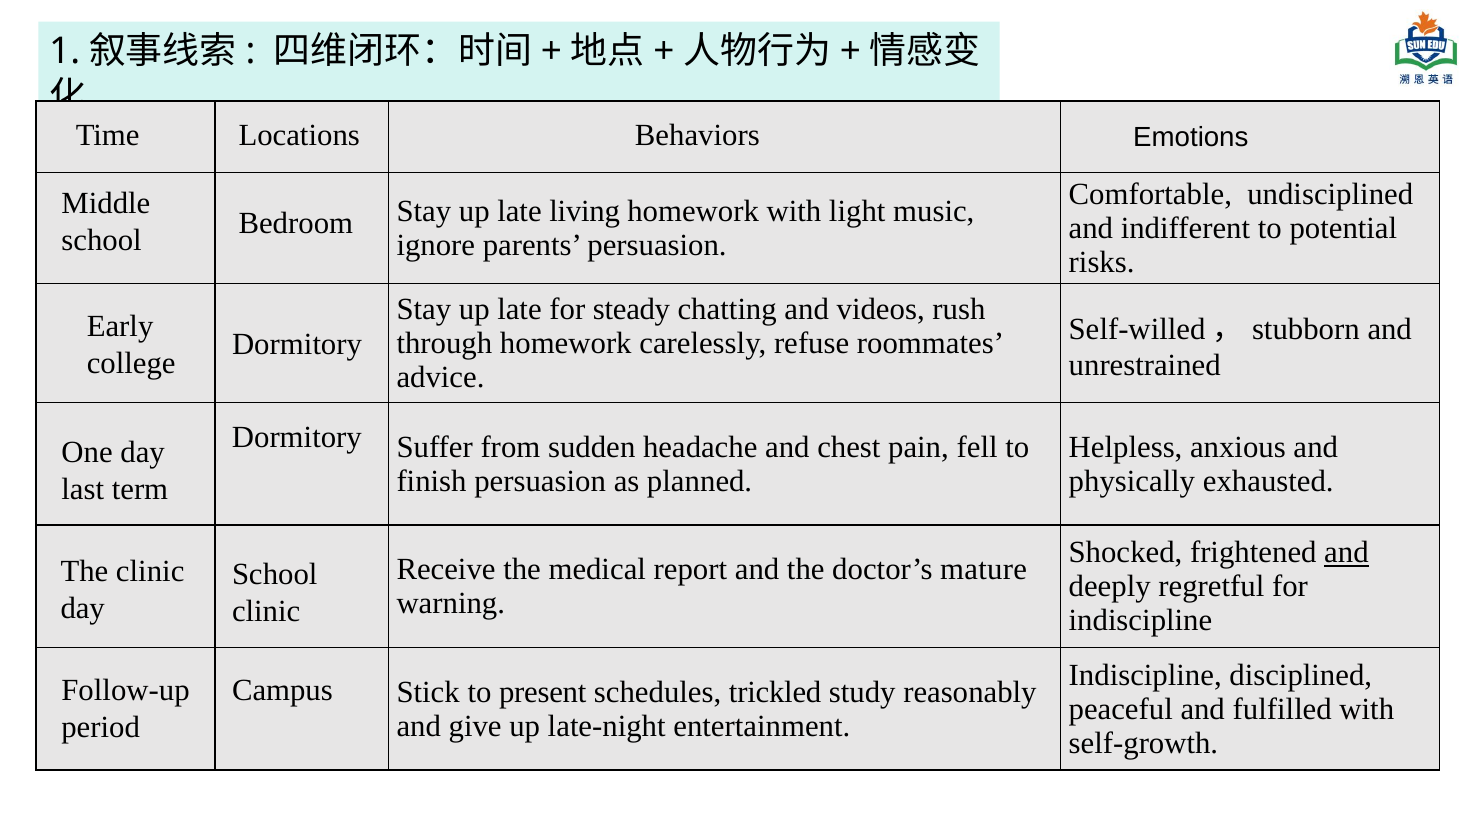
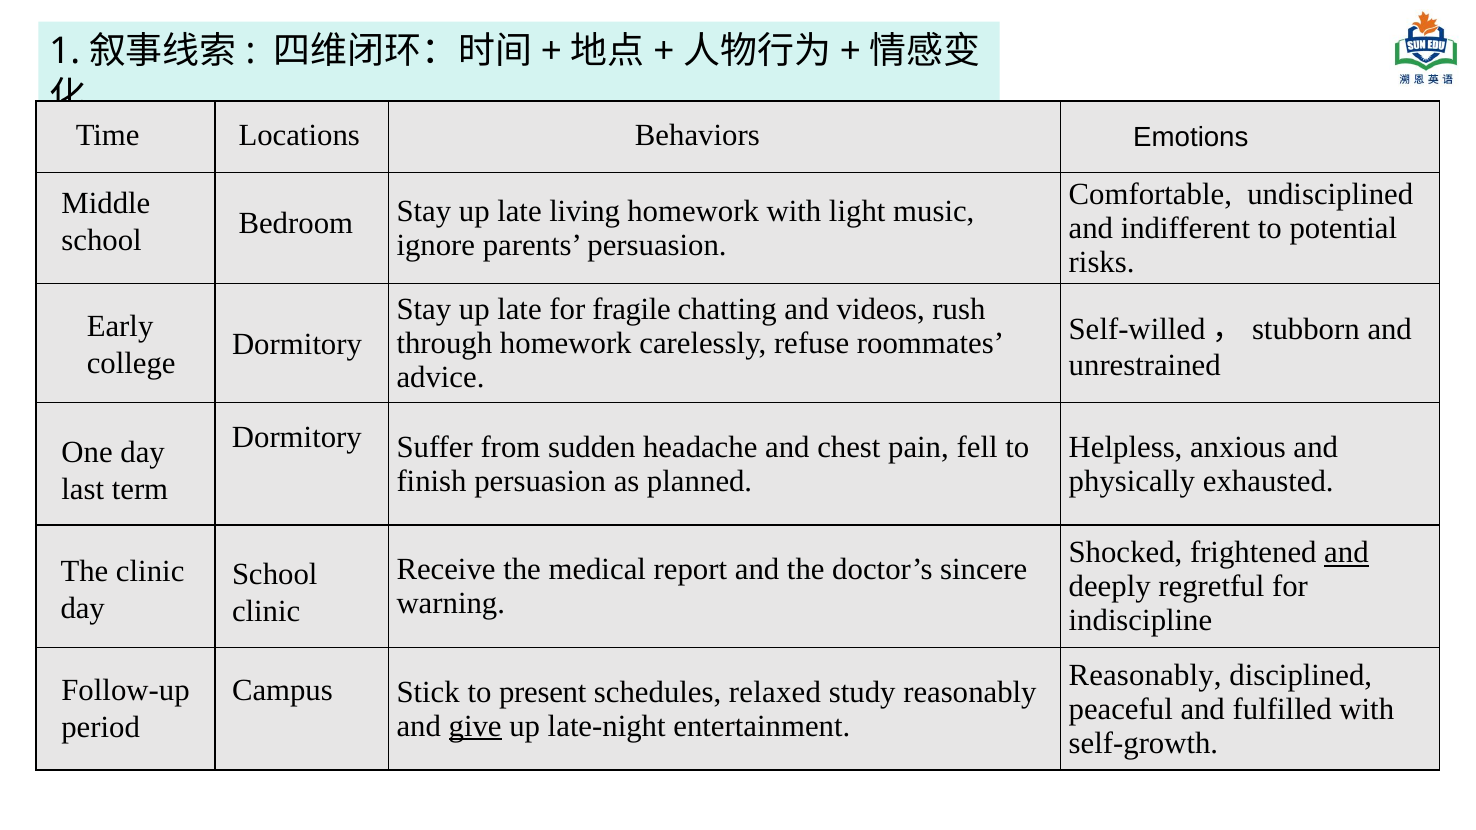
steady: steady -> fragile (632, 309)
mature: mature -> sincere (984, 570)
Indiscipline: Indiscipline -> Reasonably (1145, 675)
trickled: trickled -> relaxed (775, 692)
give underline: none -> present (475, 726)
